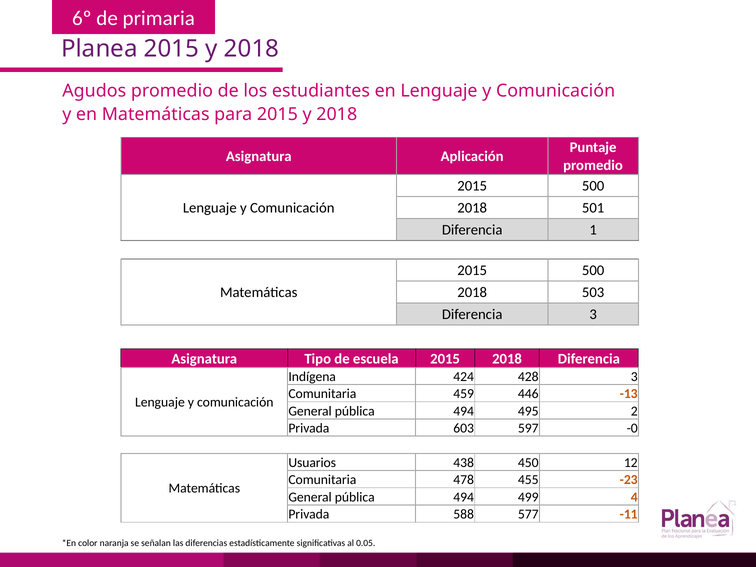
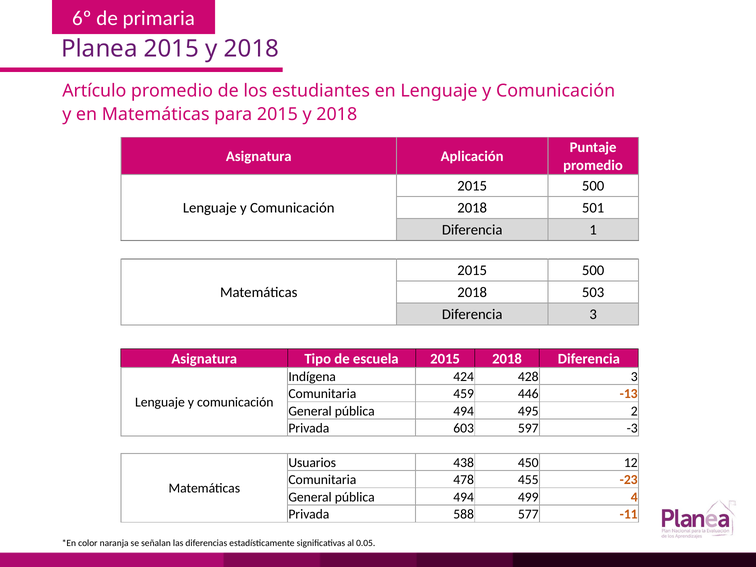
Agudos: Agudos -> Artículo (94, 91)
-0: -0 -> -3 (632, 428)
